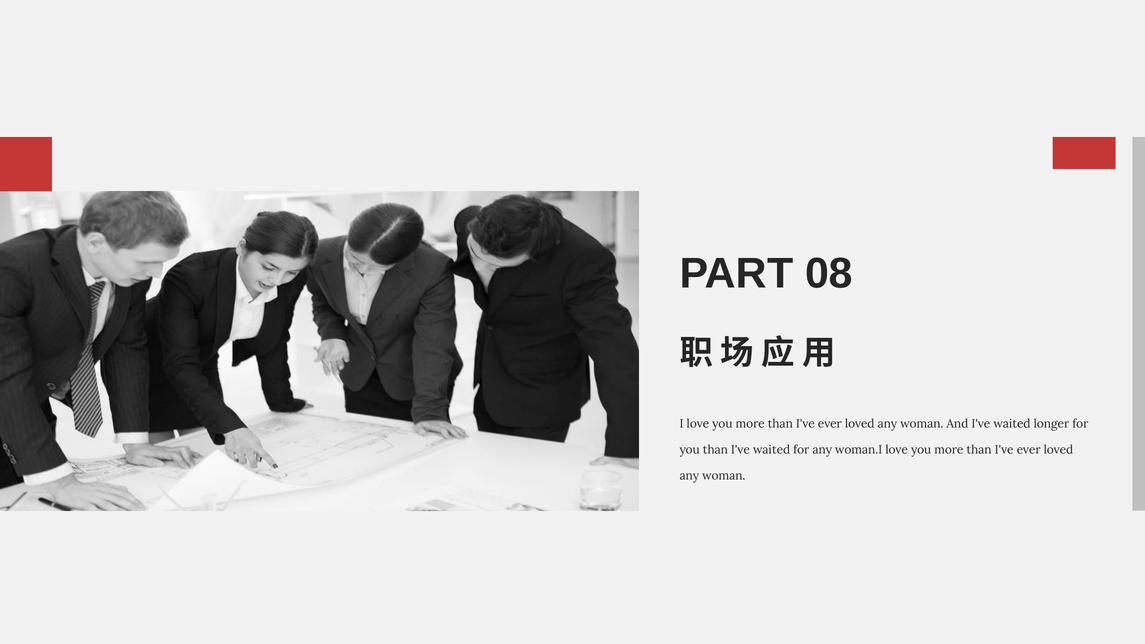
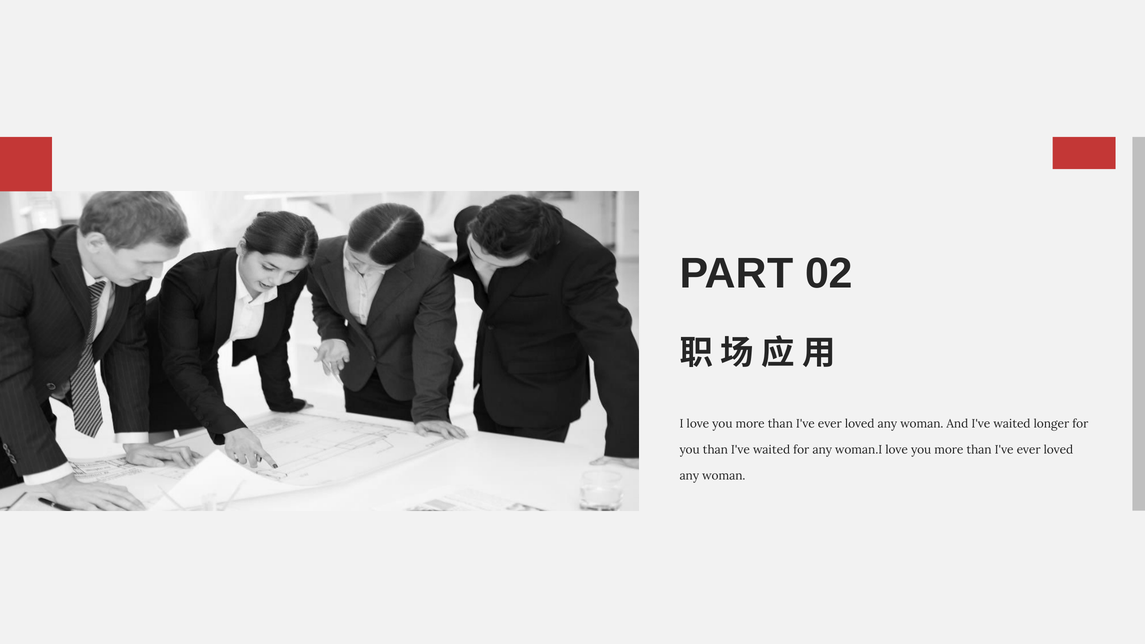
08: 08 -> 02 (829, 274)
